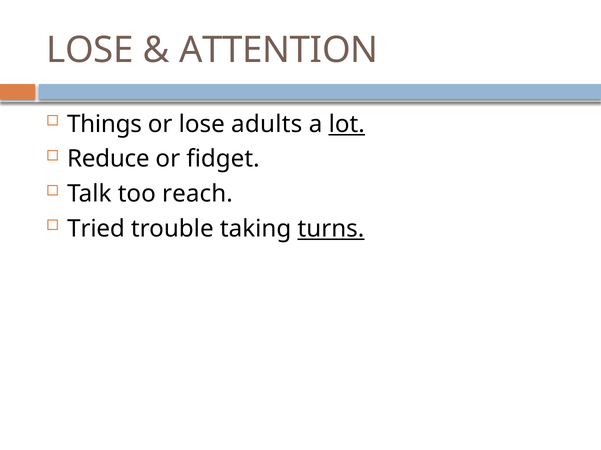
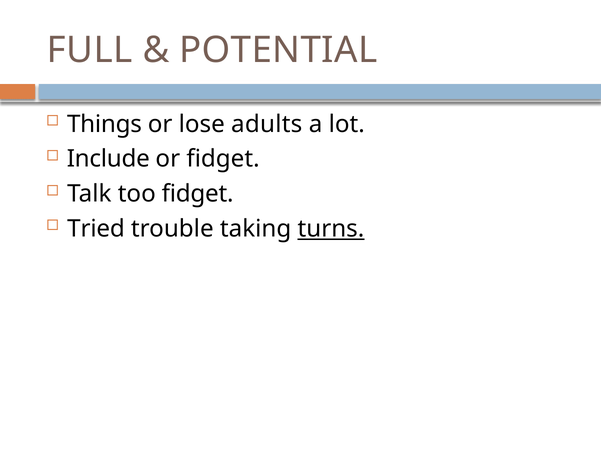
LOSE: LOSE -> FULL (90, 50)
ATTENTION: ATTENTION -> POTENTIAL (278, 50)
lot underline: present -> none (347, 124)
Reduce: Reduce -> Include (108, 159)
too reach: reach -> fidget (198, 194)
